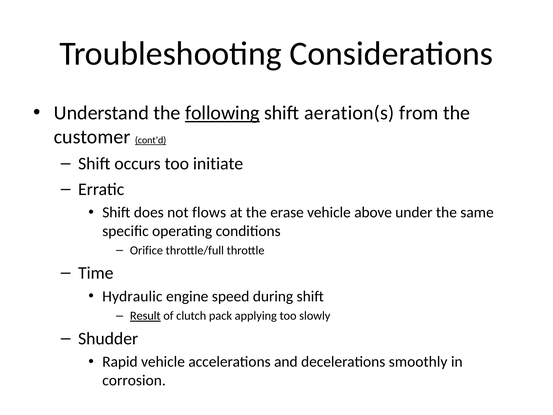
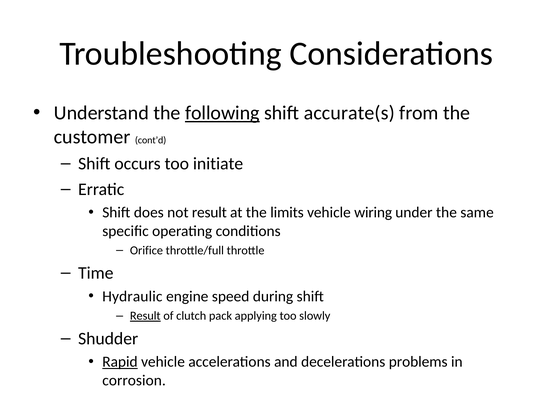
aeration(s: aeration(s -> accurate(s (349, 113)
cont’d underline: present -> none (151, 140)
not flows: flows -> result (209, 212)
erase: erase -> limits (287, 212)
above: above -> wiring (373, 212)
Rapid underline: none -> present (120, 362)
smoothly: smoothly -> problems (418, 362)
